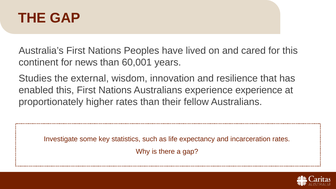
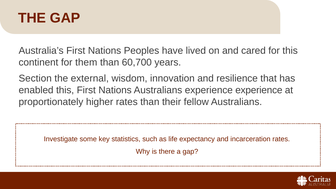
news: news -> them (86, 62)
60,001: 60,001 -> 60,700 (137, 62)
Studies: Studies -> Section (35, 78)
